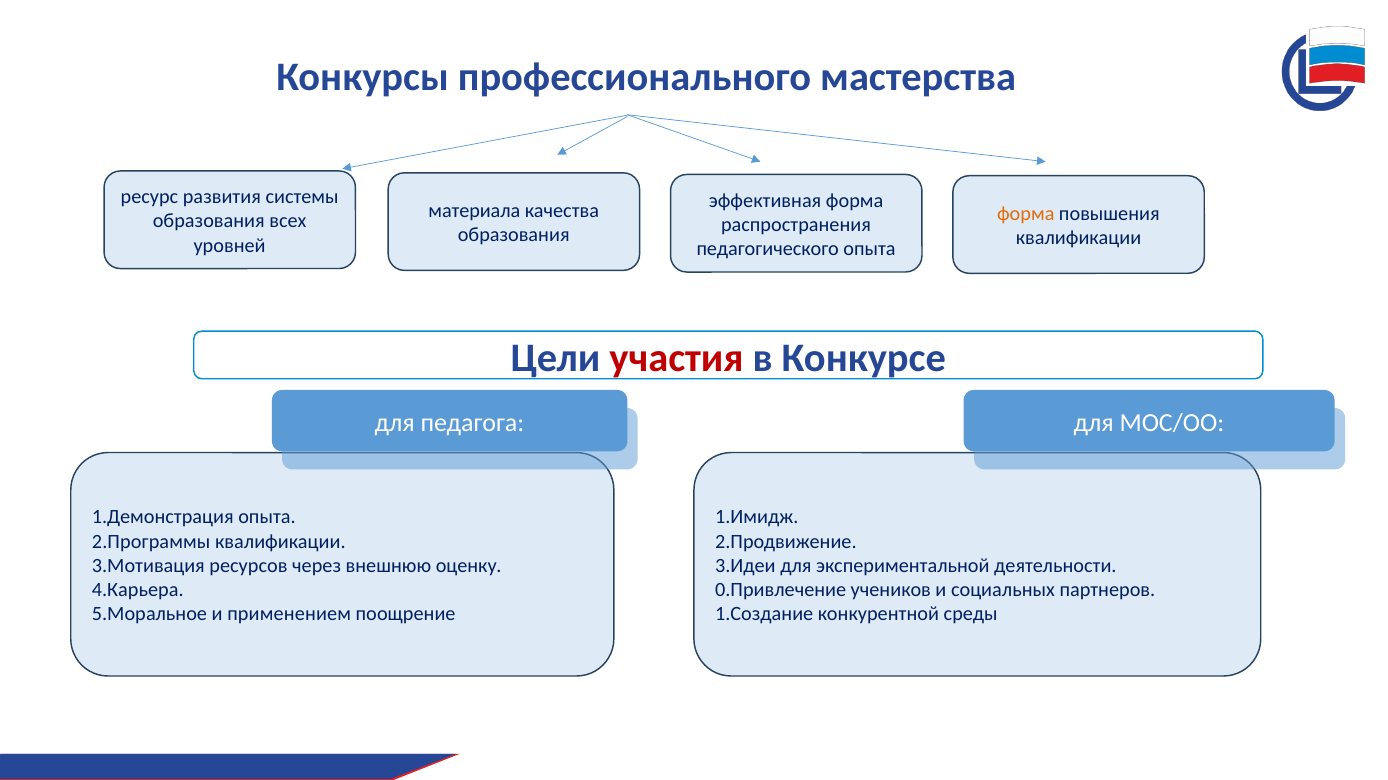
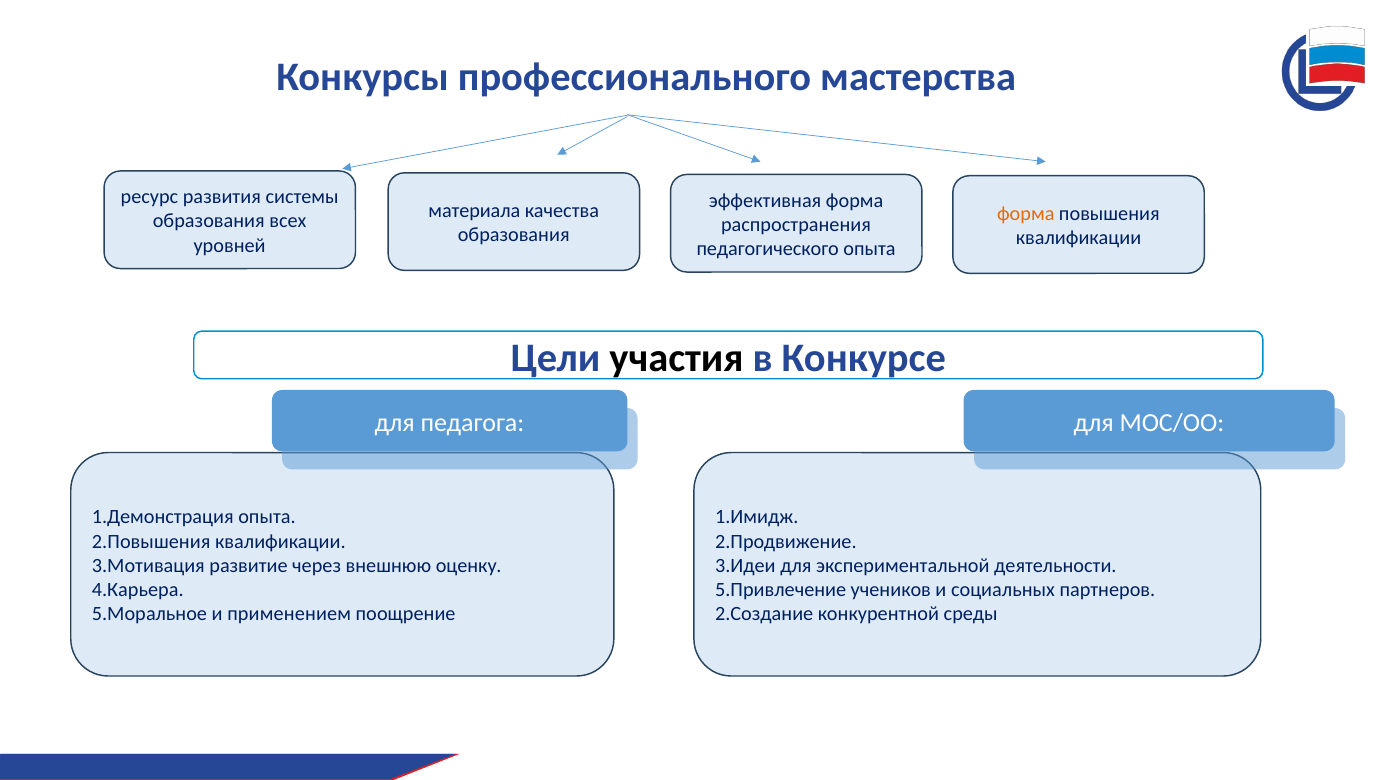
участия colour: red -> black (677, 358)
2.Программы: 2.Программы -> 2.Повышения (151, 542)
ресурсов: ресурсов -> развитие (249, 566)
0.Привлечение: 0.Привлечение -> 5.Привлечение (781, 590)
1.Создание: 1.Создание -> 2.Создание (764, 615)
